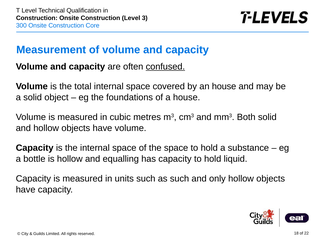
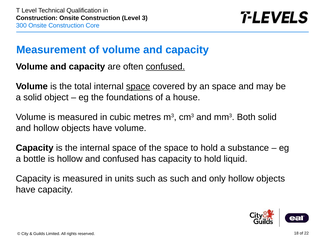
space underline: none -> present (138, 86)
an house: house -> space (224, 86)
and equalling: equalling -> confused (121, 159)
